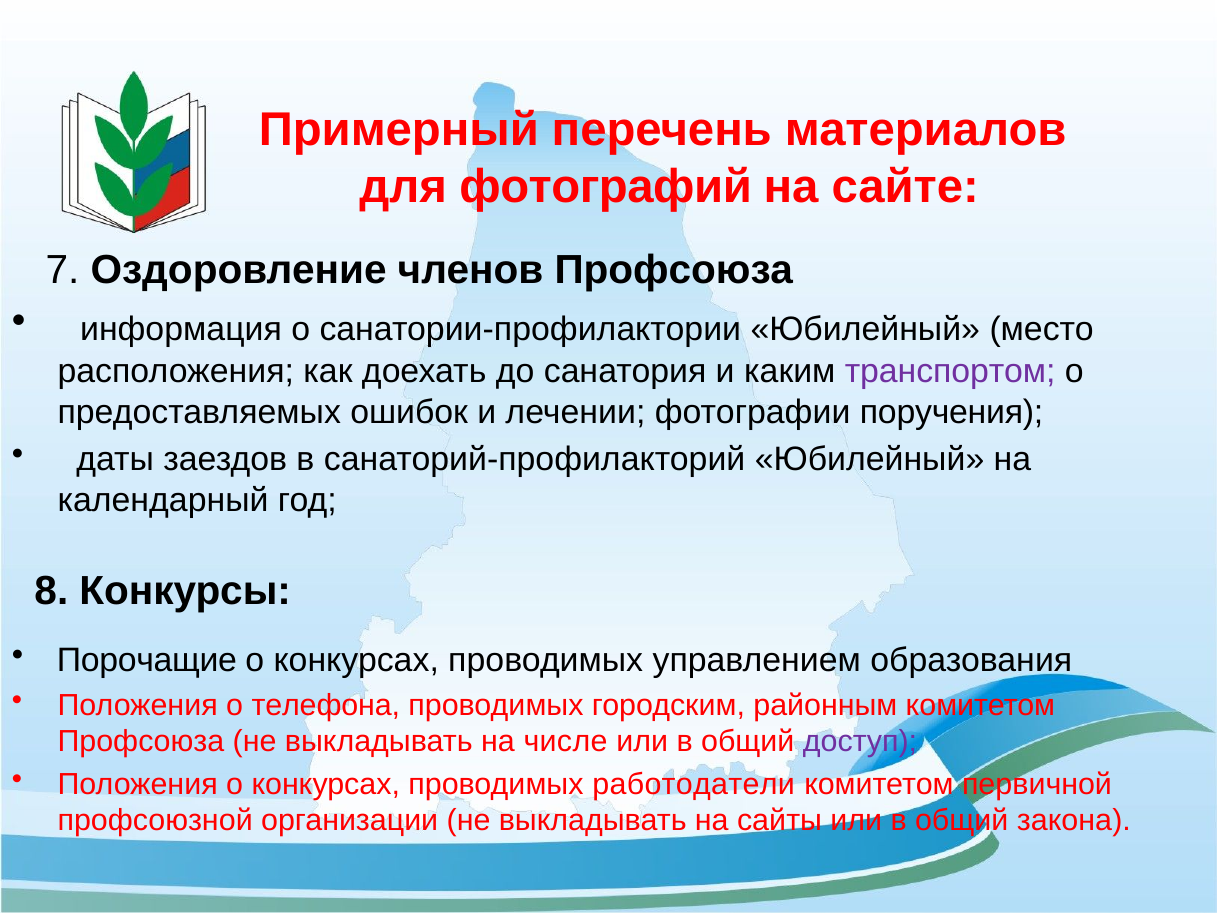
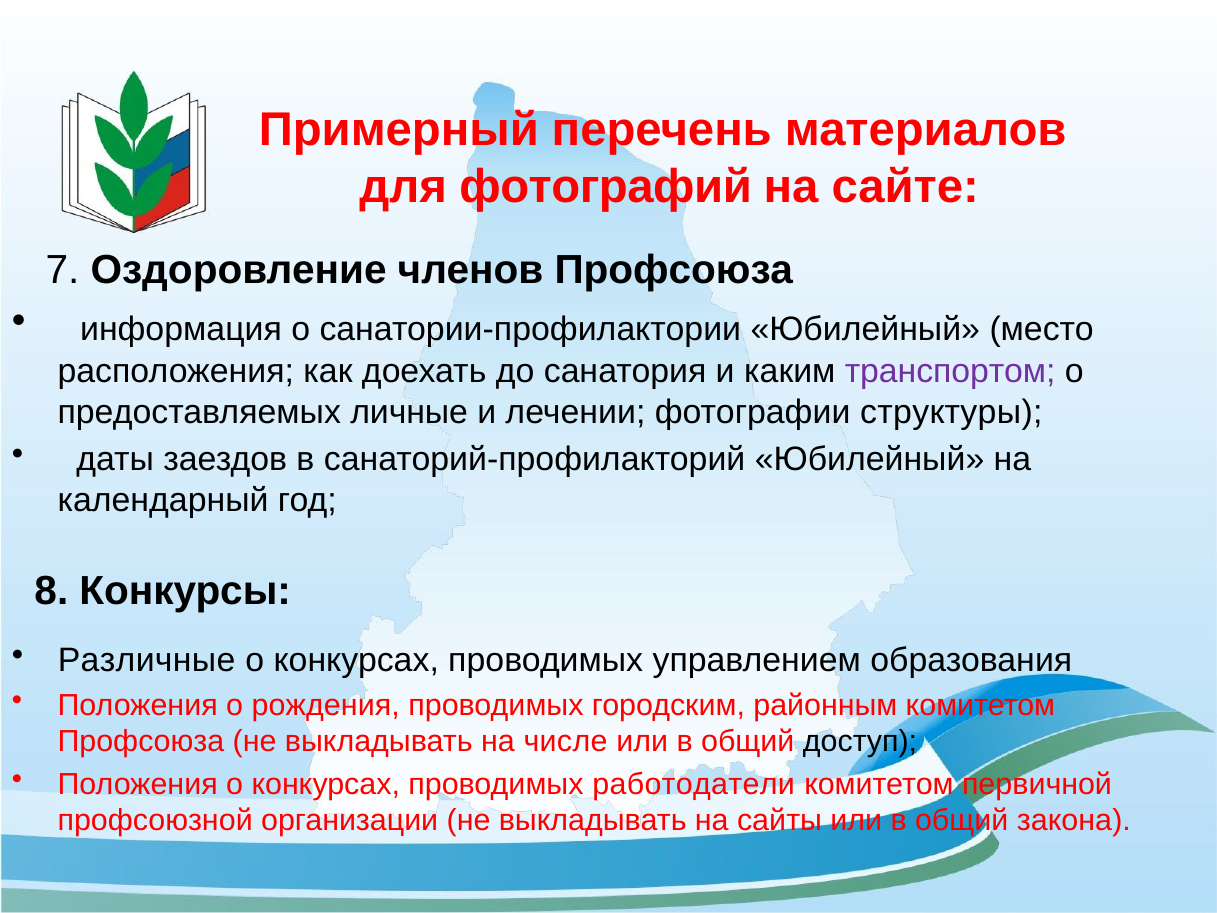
ошибок: ошибок -> личные (409, 412)
поручения: поручения -> структуры (951, 412)
Порочащие: Порочащие -> Различные (147, 661)
телефона: телефона -> рождения (326, 705)
доступ colour: purple -> black (860, 742)
